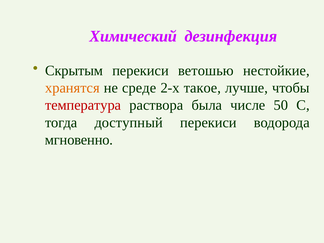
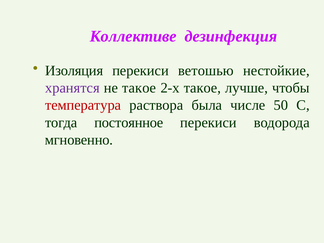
Химический: Химический -> Коллективе (133, 36)
Скрытым: Скрытым -> Изоляция (74, 71)
хранятся colour: orange -> purple (72, 88)
не среде: среде -> такое (139, 88)
доступный: доступный -> постоянное (129, 123)
